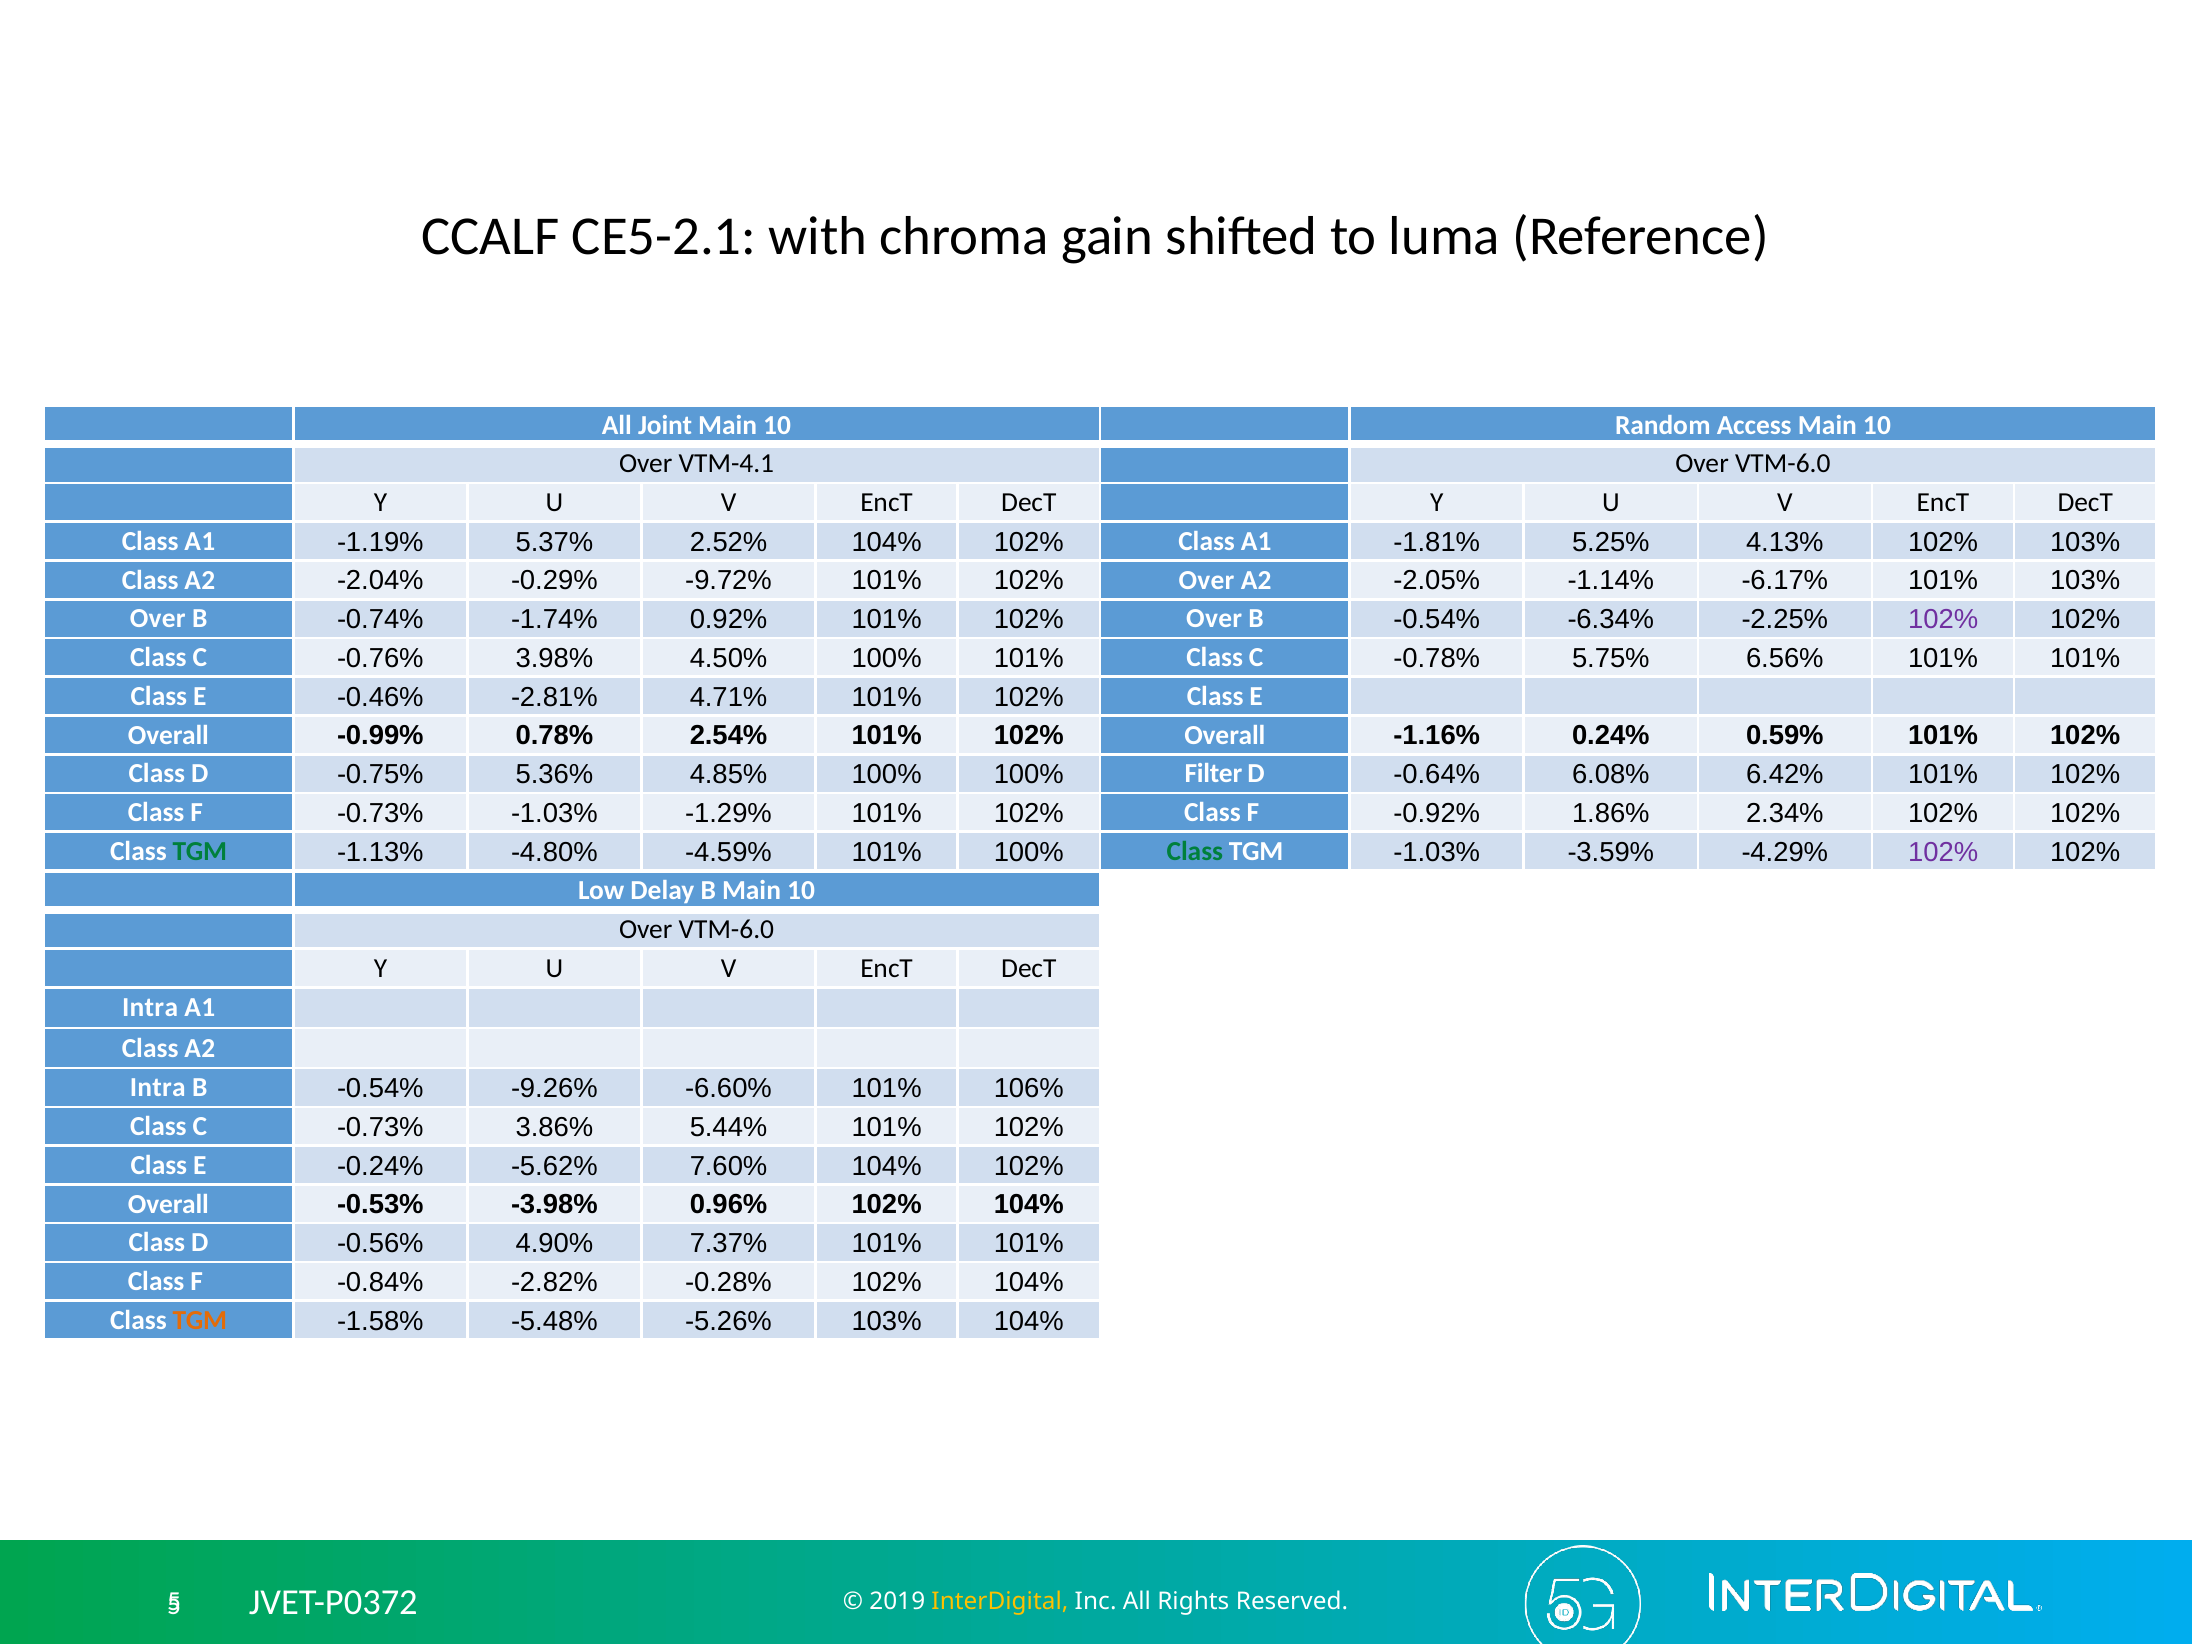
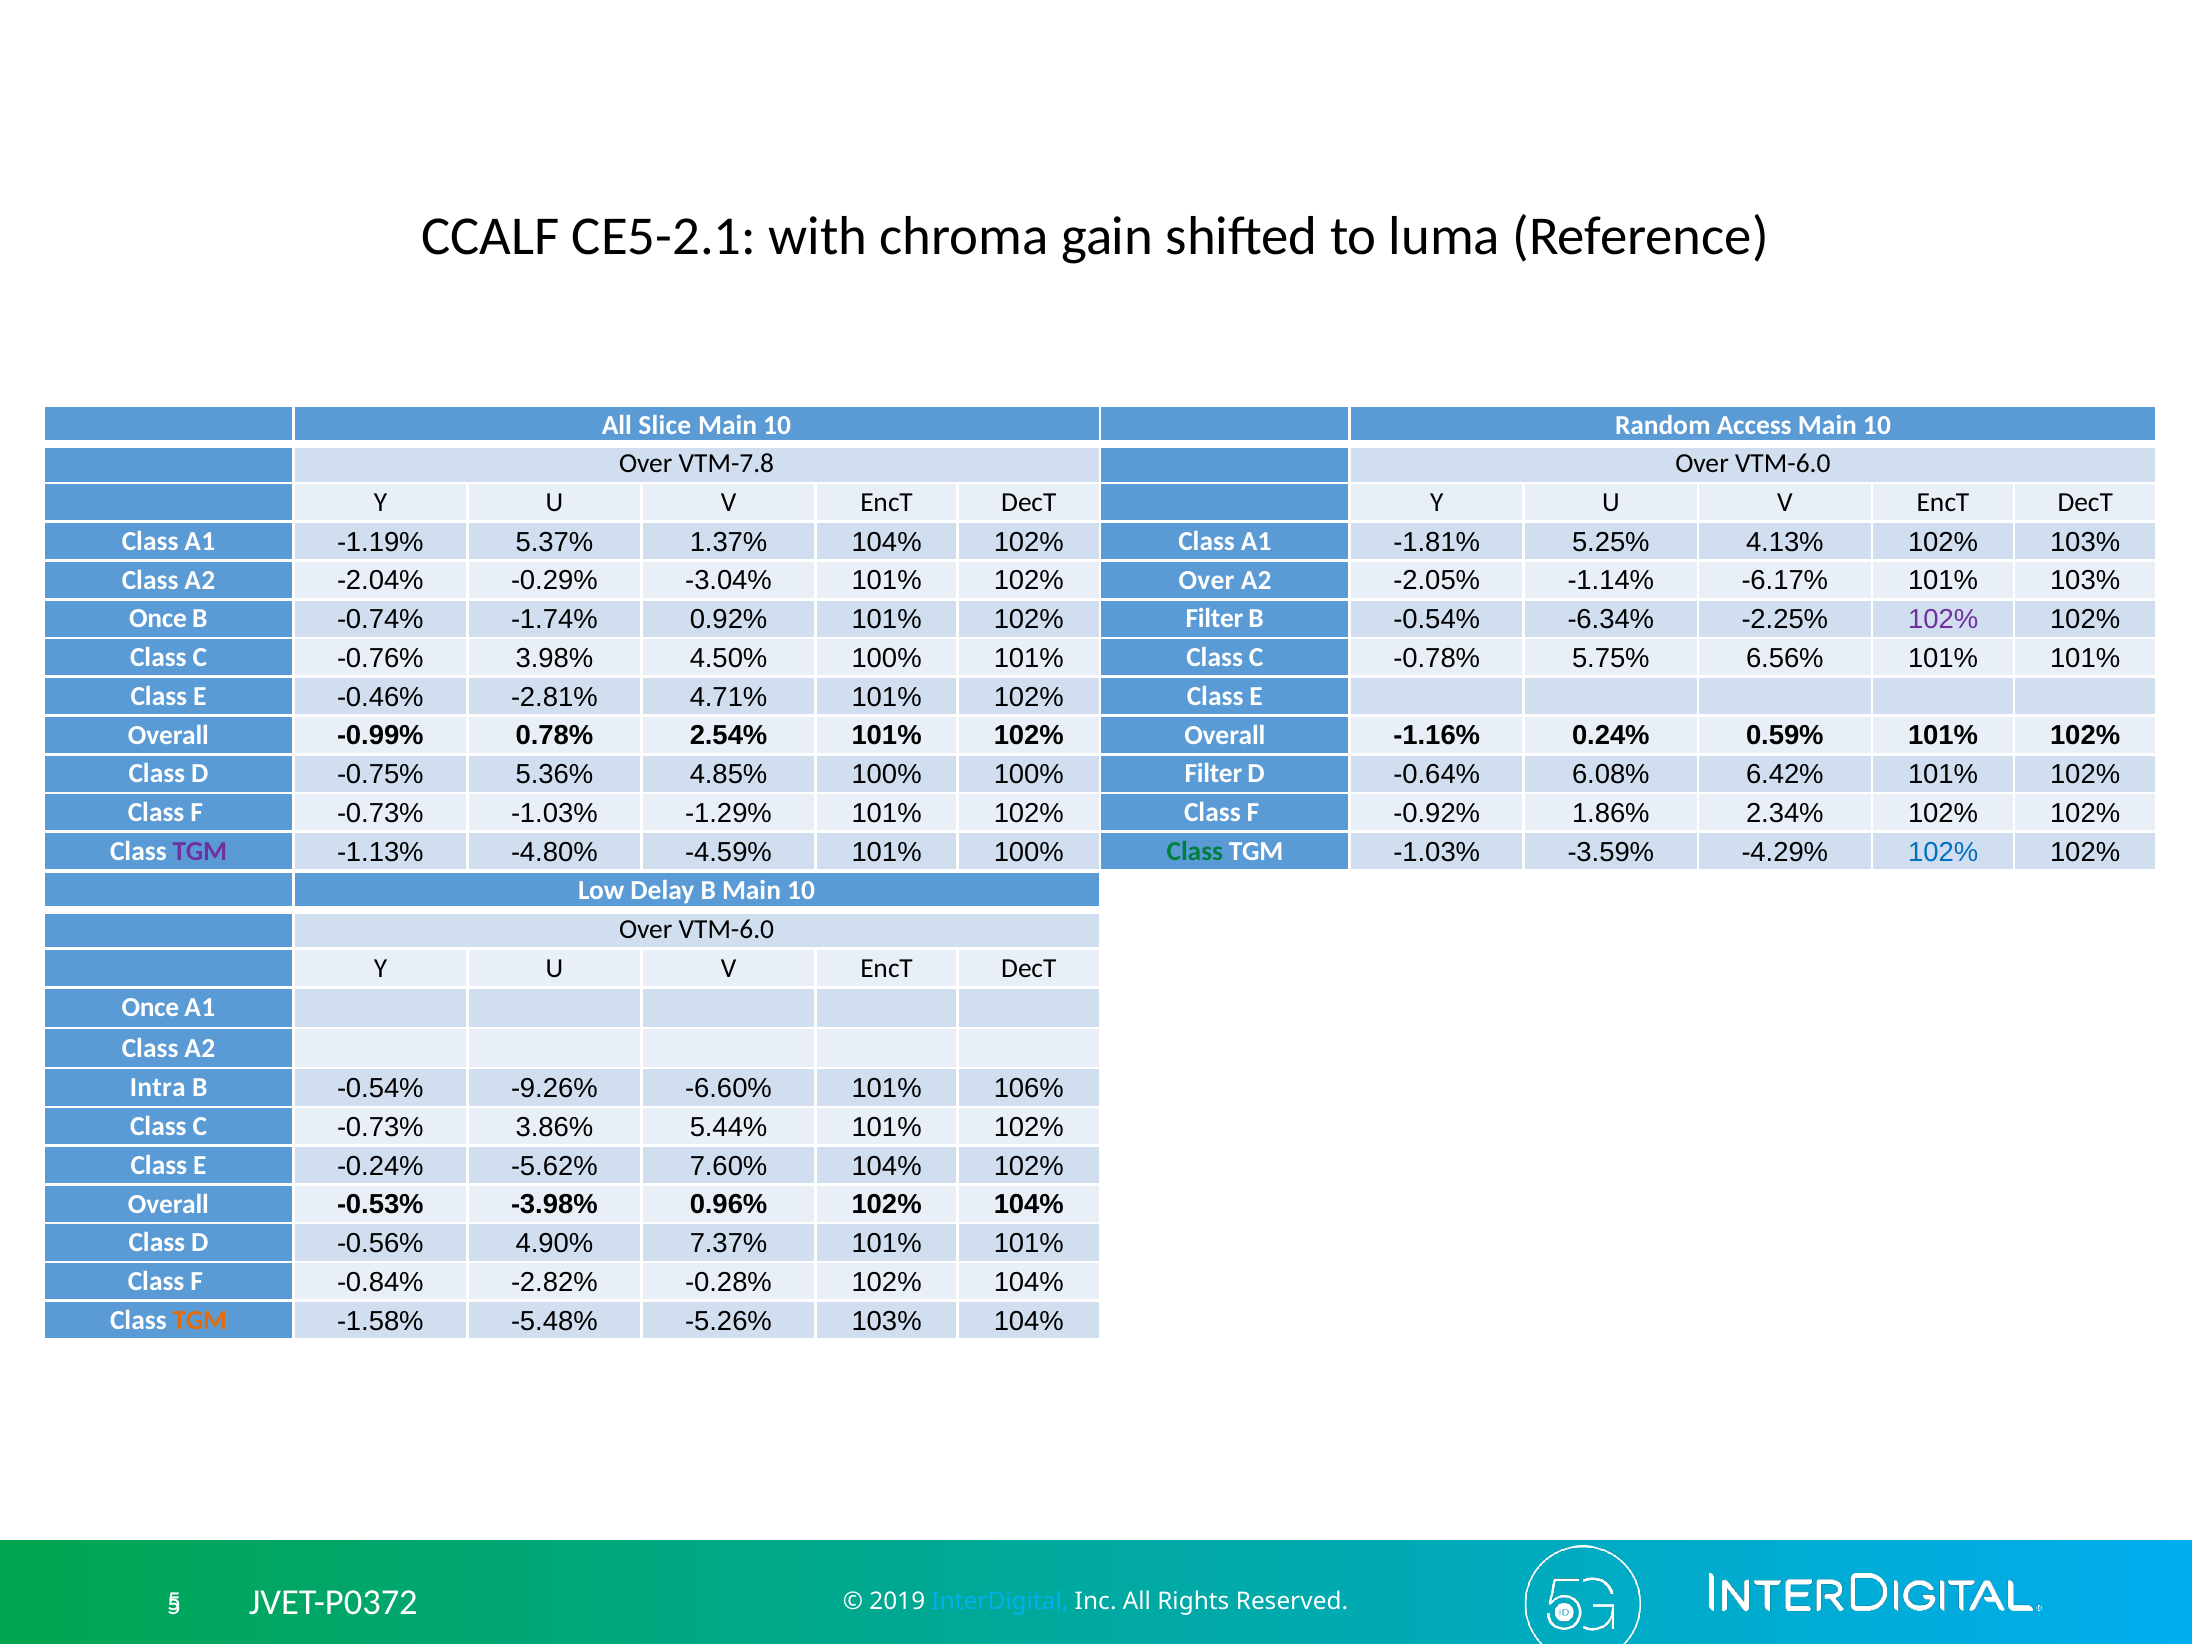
Joint: Joint -> Slice (665, 425)
VTM-4.1: VTM-4.1 -> VTM-7.8 (726, 464)
2.52%: 2.52% -> 1.37% (729, 542)
-9.72%: -9.72% -> -3.04% (729, 581)
Over: Over -> Once (158, 619)
Over: Over -> Filter (1214, 619)
TGM colour: green -> purple (200, 851)
102% colour: purple -> blue (1943, 852)
Intra: Intra -> Once (150, 1008)
InterDigital colour: yellow -> light blue (1000, 1601)
